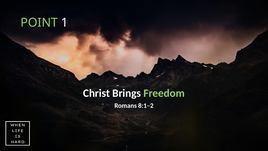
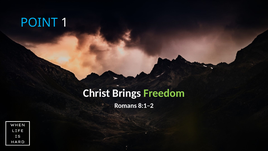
POINT colour: light green -> light blue (39, 23)
